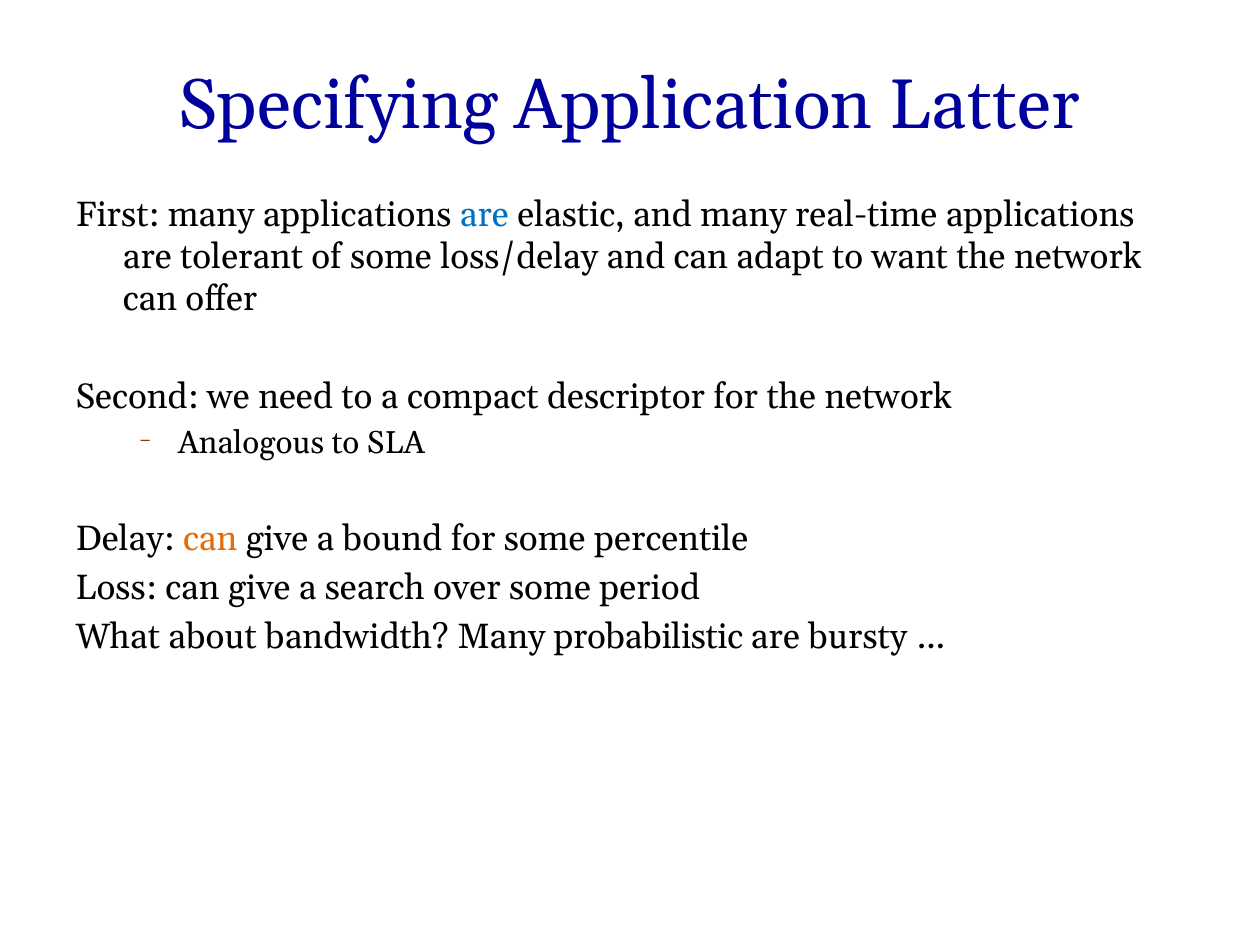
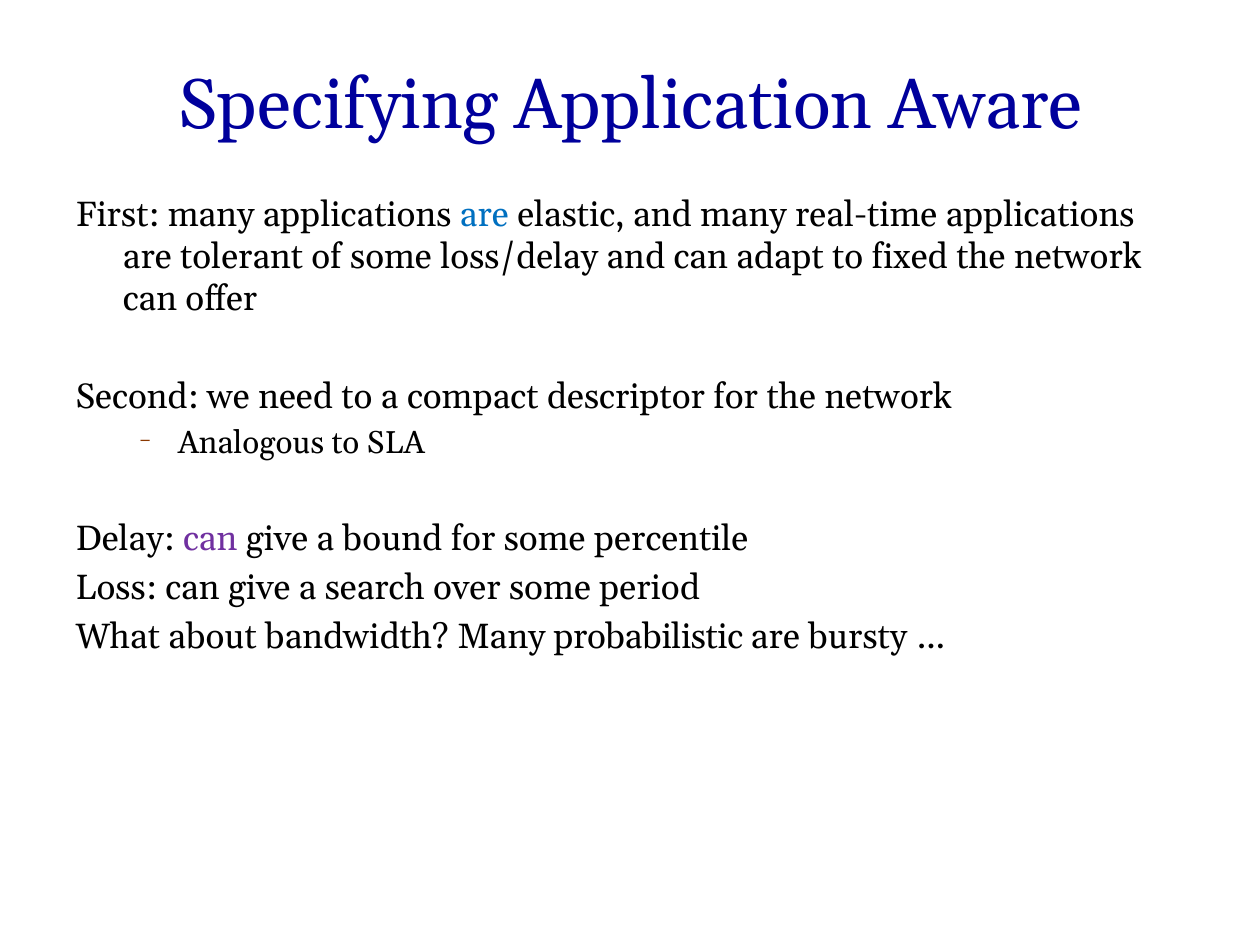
Latter: Latter -> Aware (985, 105)
want: want -> fixed (910, 257)
can colour: orange -> purple (210, 539)
